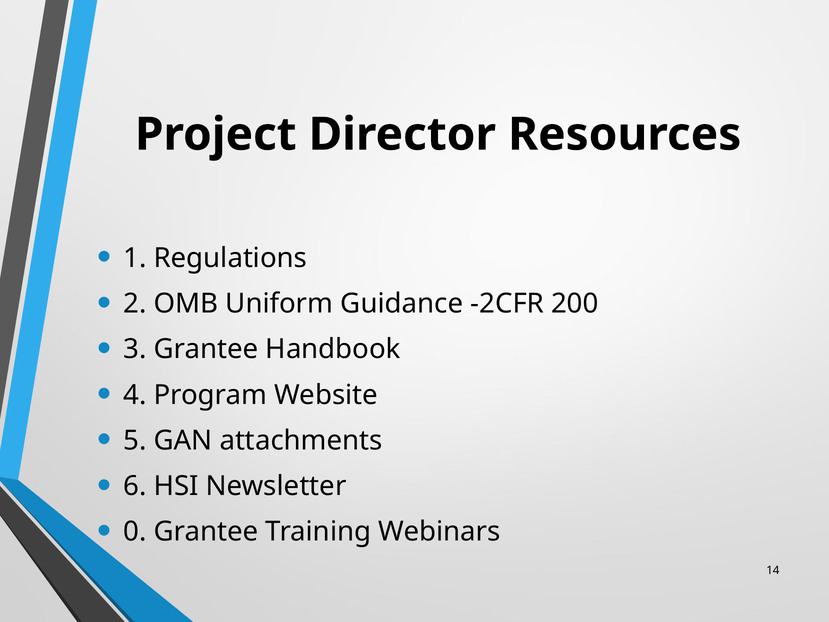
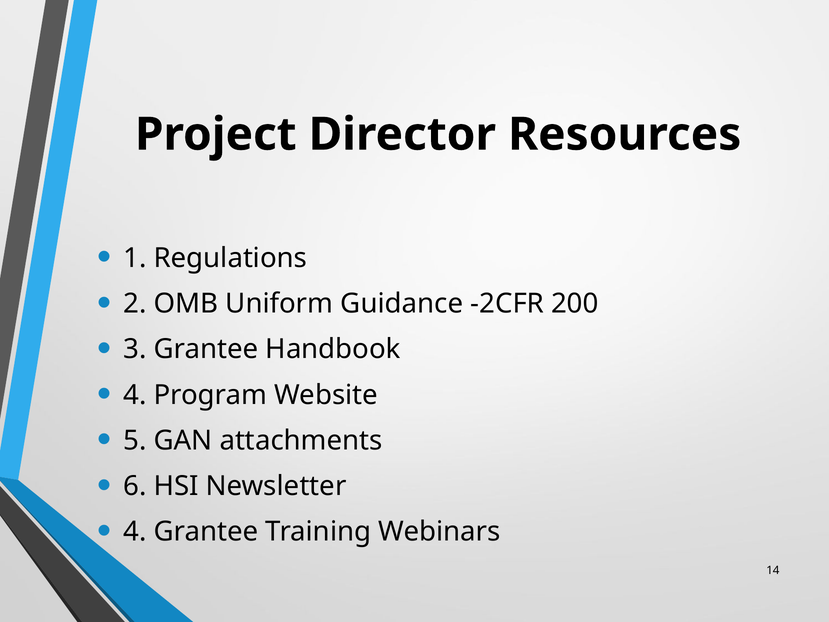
0: 0 -> 4 (135, 532)
